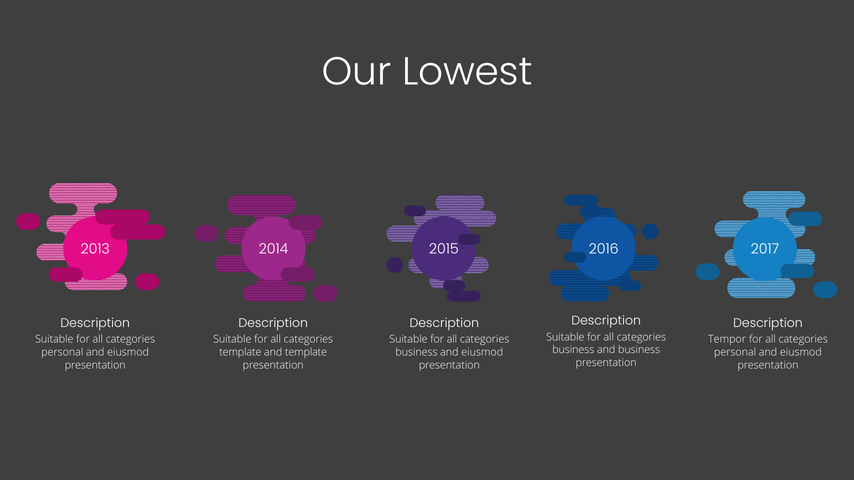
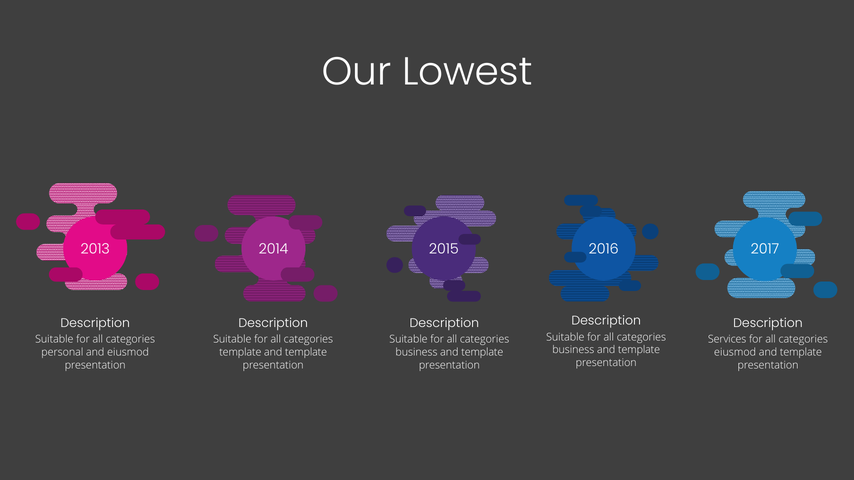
Tempor: Tempor -> Services (727, 340)
business: business -> template (639, 350)
eiusmod: eiusmod -> template (482, 352)
personal: personal -> eiusmod (735, 352)
eiusmod: eiusmod -> template (801, 352)
